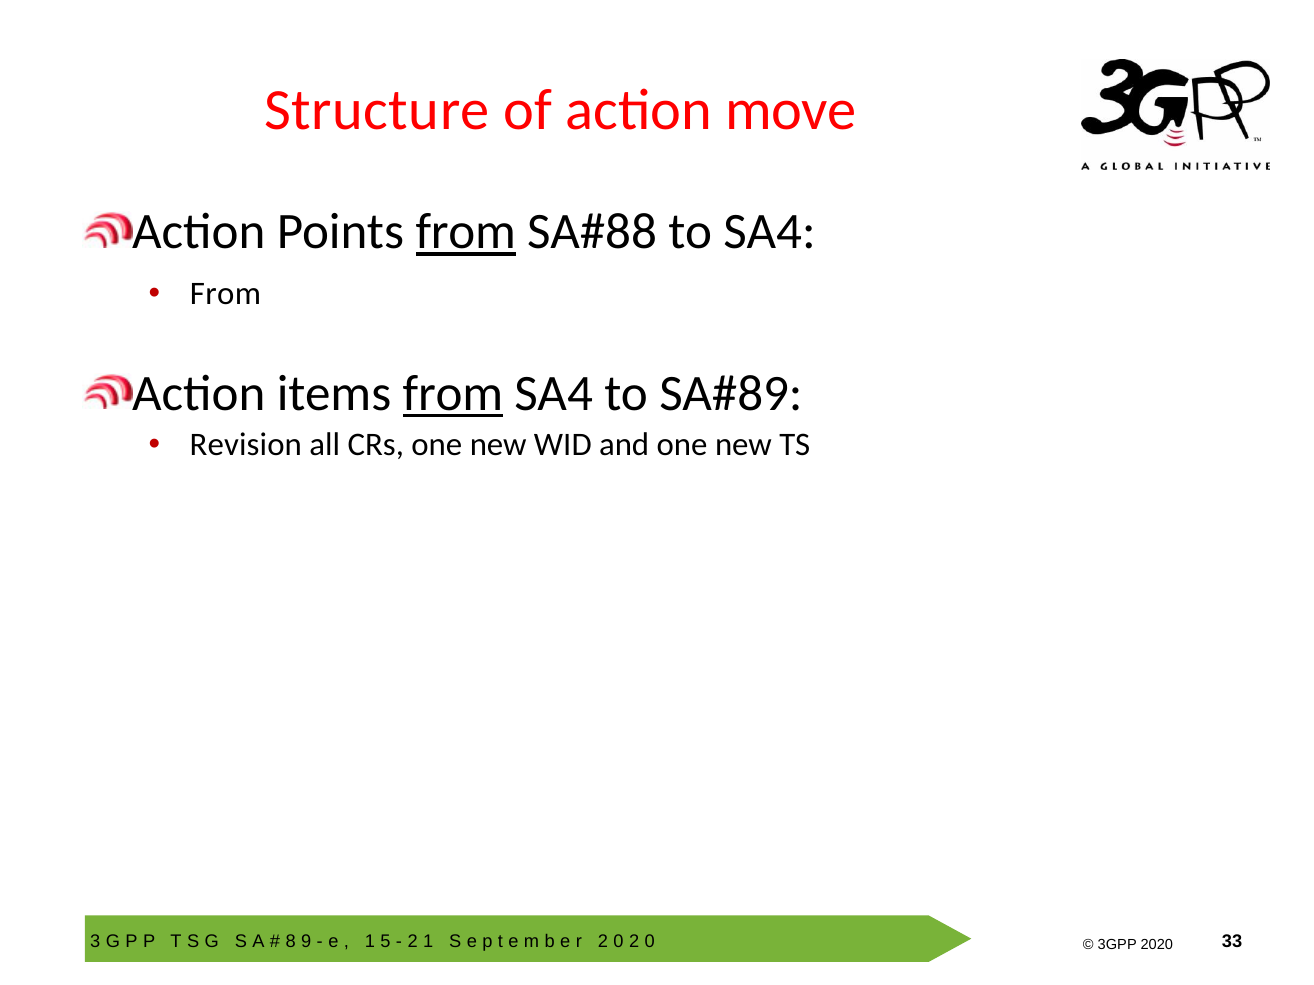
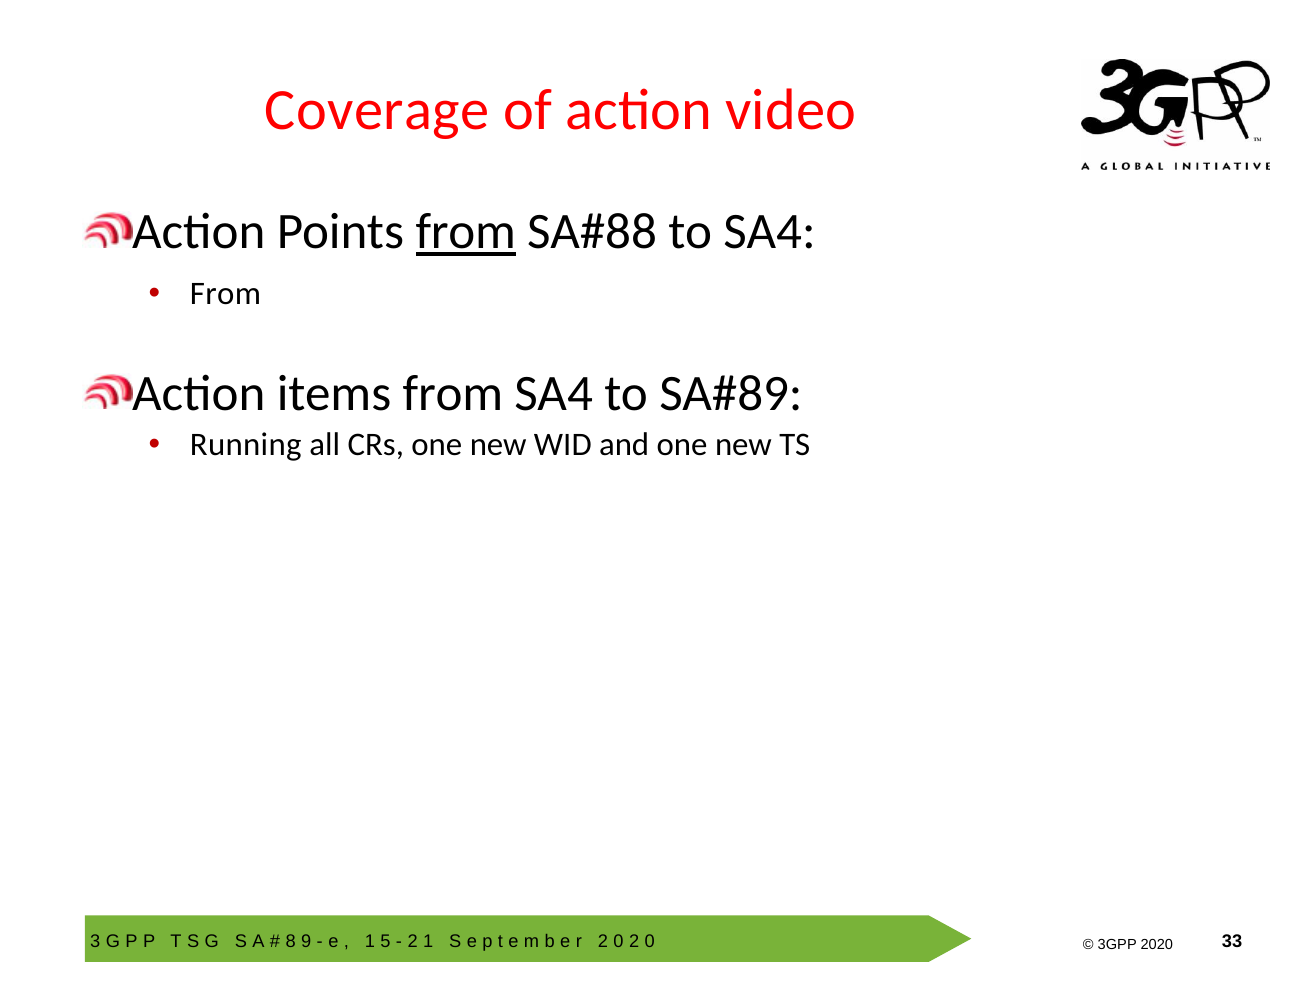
Structure: Structure -> Coverage (377, 110)
move: move -> video (791, 110)
from underline: present -> none (453, 394)
Revision: Revision -> Running (246, 445)
